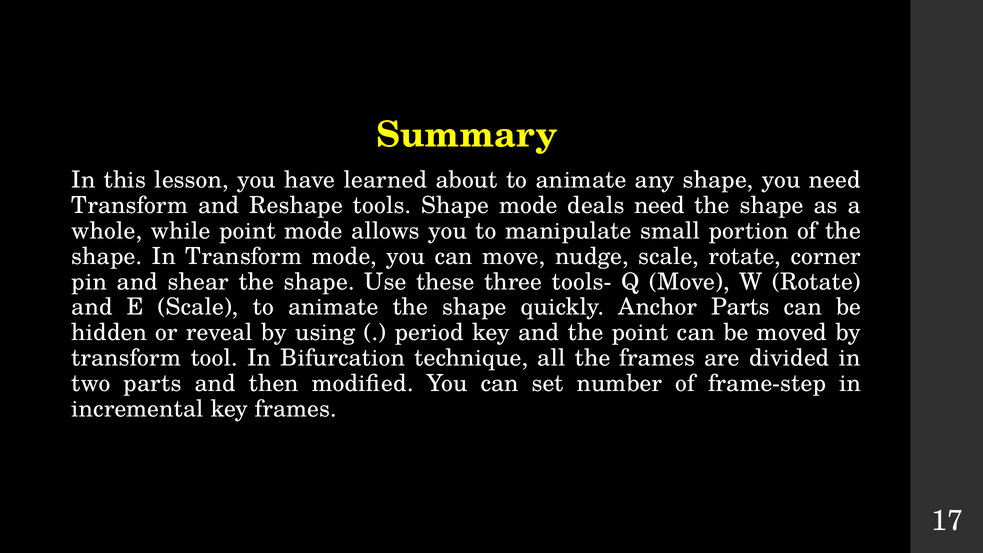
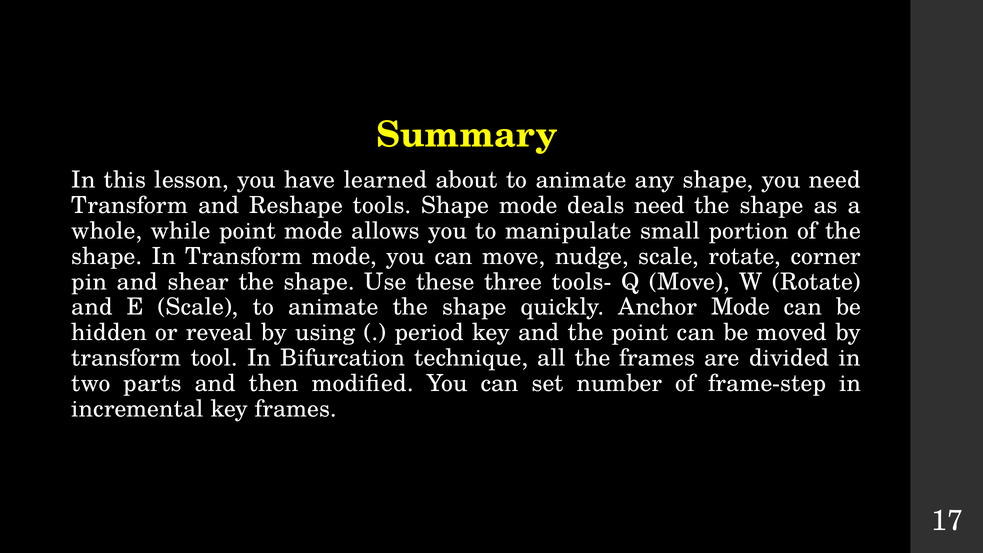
Anchor Parts: Parts -> Mode (741, 307)
